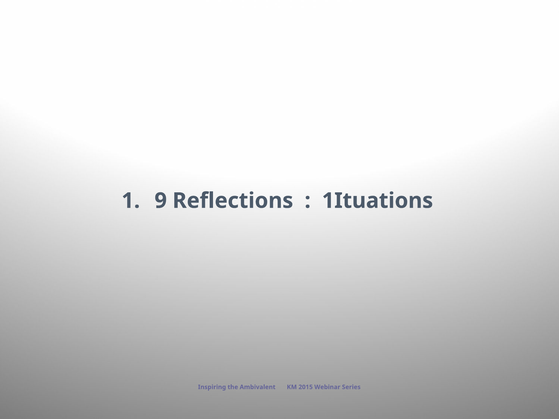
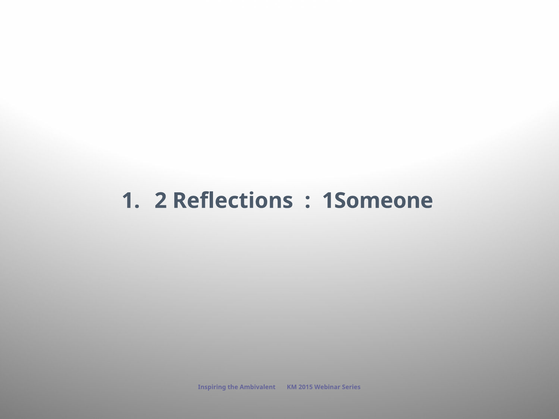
9: 9 -> 2 (161, 201)
1Ituations: 1Ituations -> 1Someone (378, 201)
